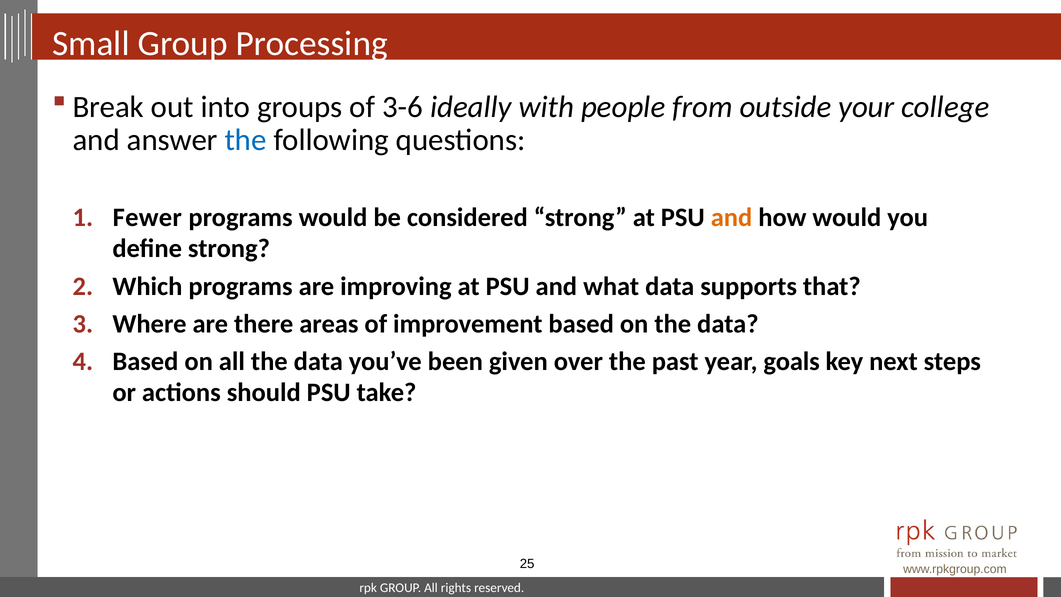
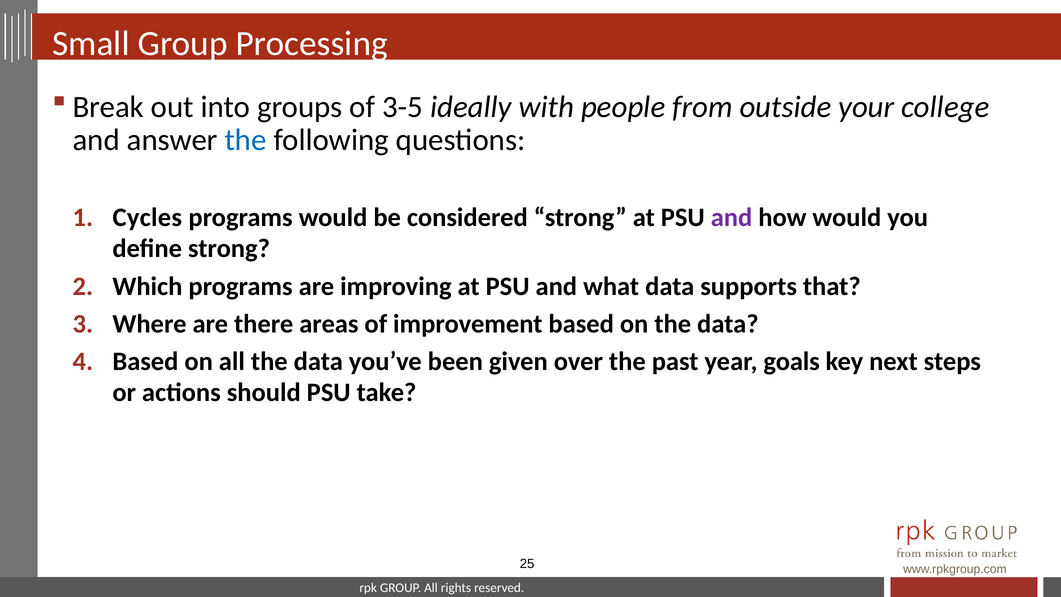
3-6: 3-6 -> 3-5 (403, 107)
Fewer: Fewer -> Cycles (147, 218)
and colour: orange -> purple (732, 218)
